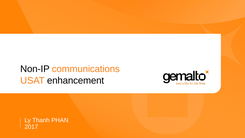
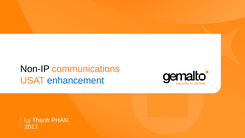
enhancement colour: black -> blue (76, 80)
